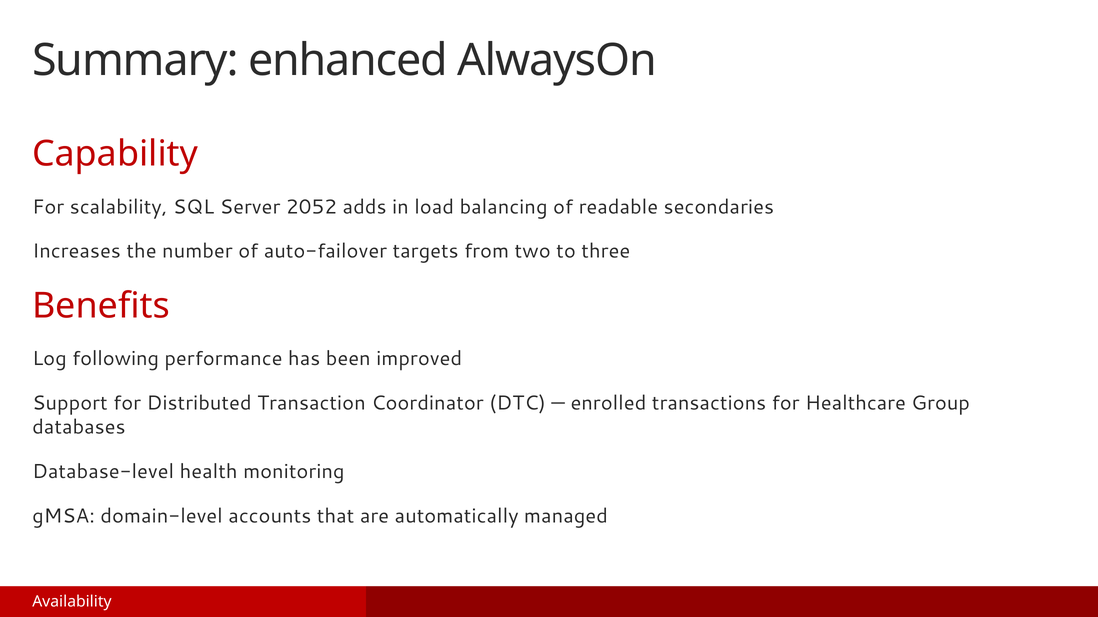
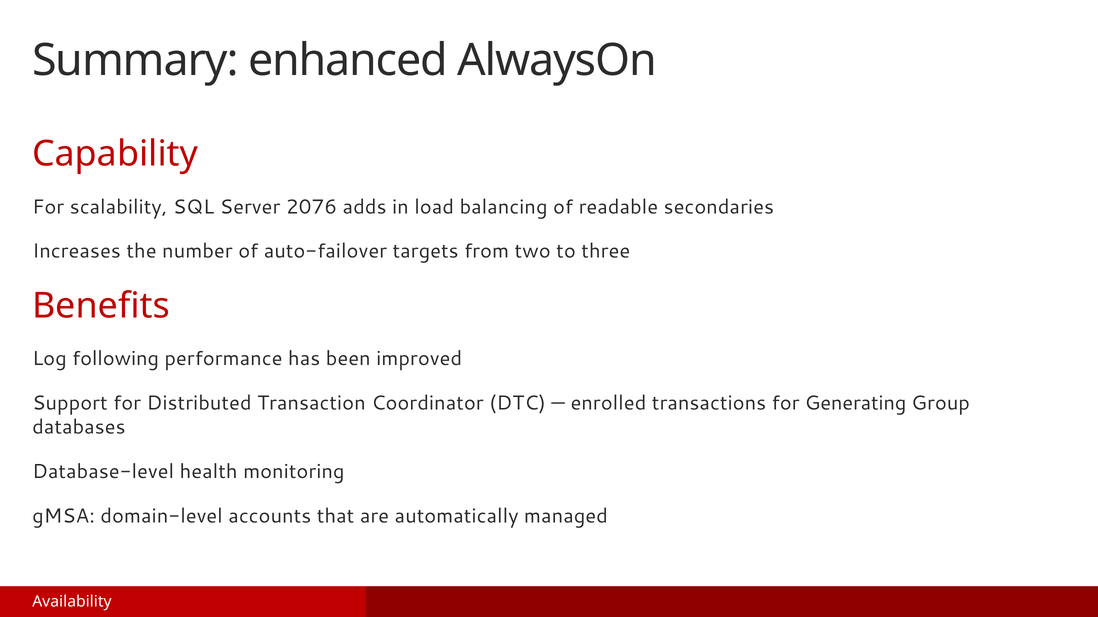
2052: 2052 -> 2076 (312, 207)
Healthcare: Healthcare -> Generating (856, 403)
